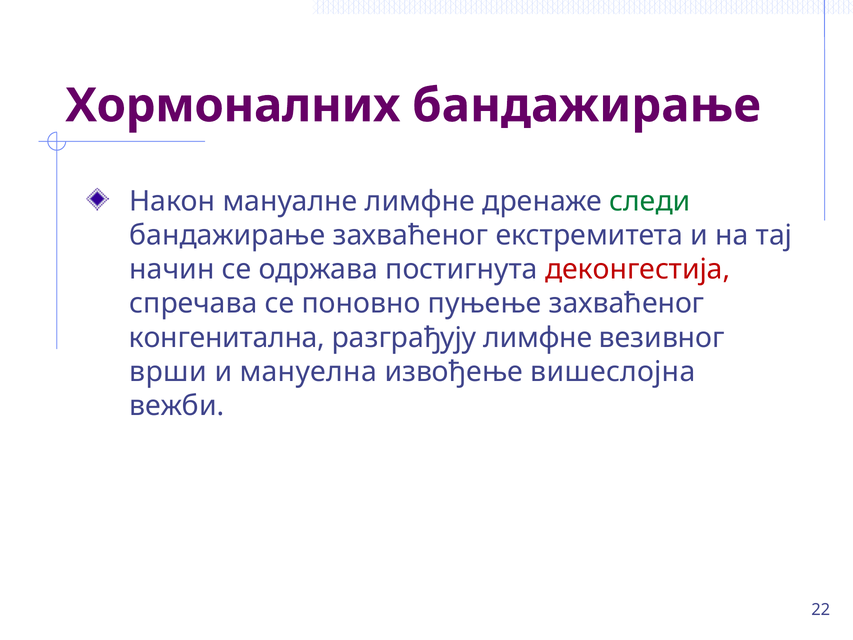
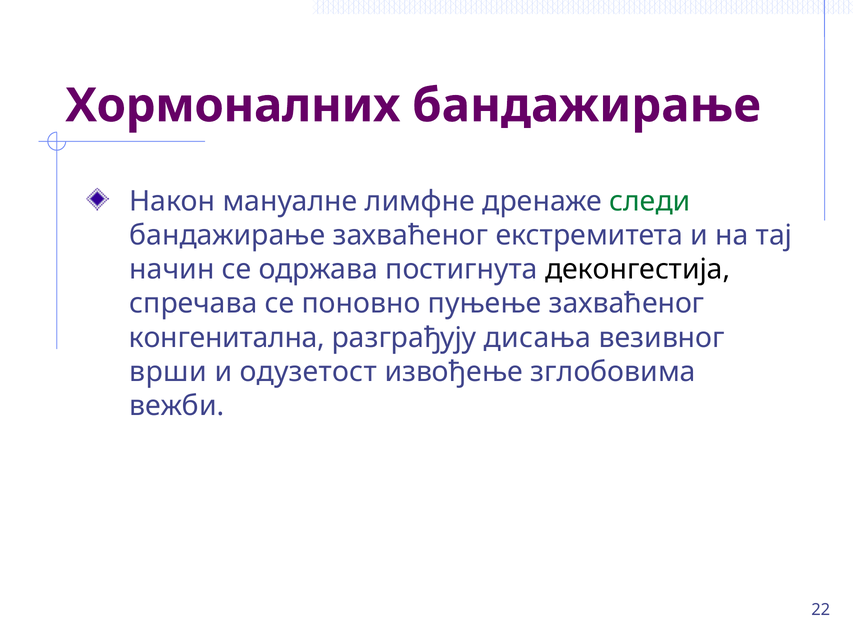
деконгестија colour: red -> black (638, 269)
разграђују лимфне: лимфне -> дисања (537, 338)
мануелна: мануелна -> одузетост (308, 372)
вишеслојна: вишеслојна -> зглобовима (613, 372)
